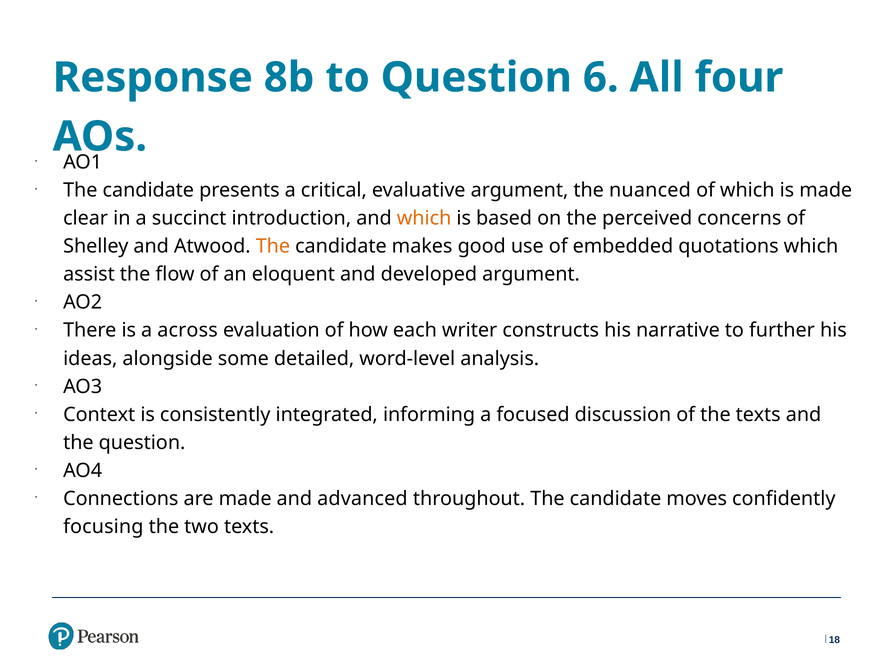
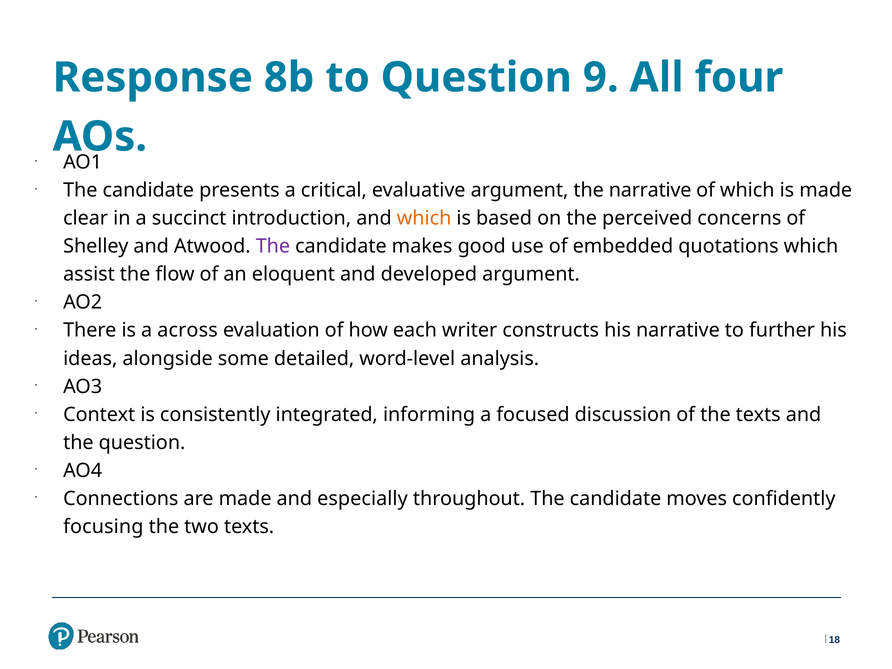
6: 6 -> 9 (601, 78)
the nuanced: nuanced -> narrative (650, 190)
The colour: orange -> purple (273, 246)
advanced: advanced -> especially (362, 499)
